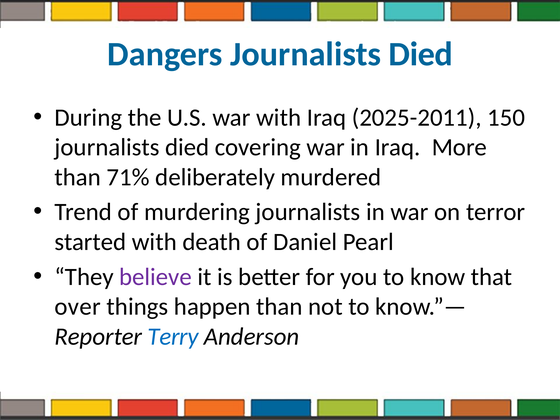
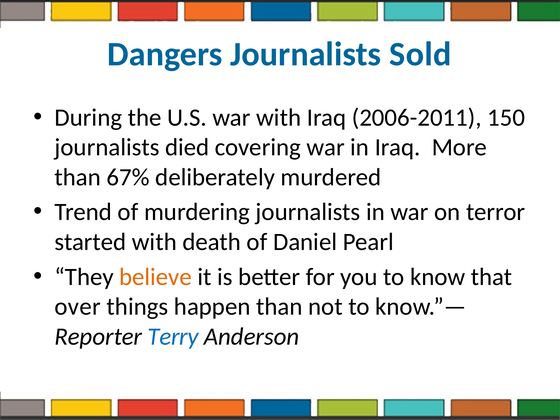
Dangers Journalists Died: Died -> Sold (420, 54)
2025-2011: 2025-2011 -> 2006-2011 (417, 117)
71%: 71% -> 67% (128, 177)
believe colour: purple -> orange (156, 277)
